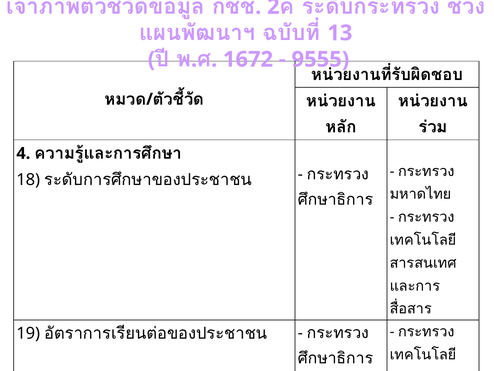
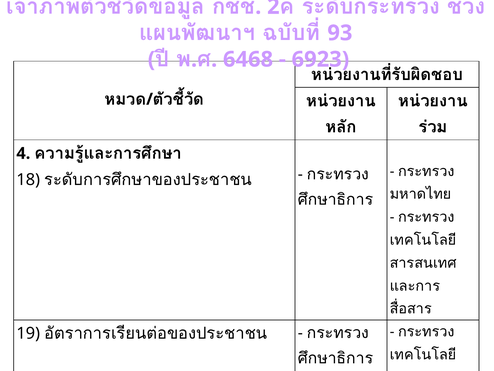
13: 13 -> 93 (340, 33)
1672: 1672 -> 6468 (248, 59)
9555: 9555 -> 6923 (320, 59)
